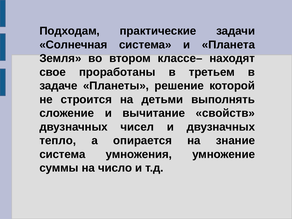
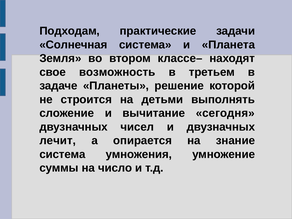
проработаны: проработаны -> возможность (117, 72)
свойств: свойств -> сегодня (225, 113)
тепло: тепло -> лечит (58, 141)
